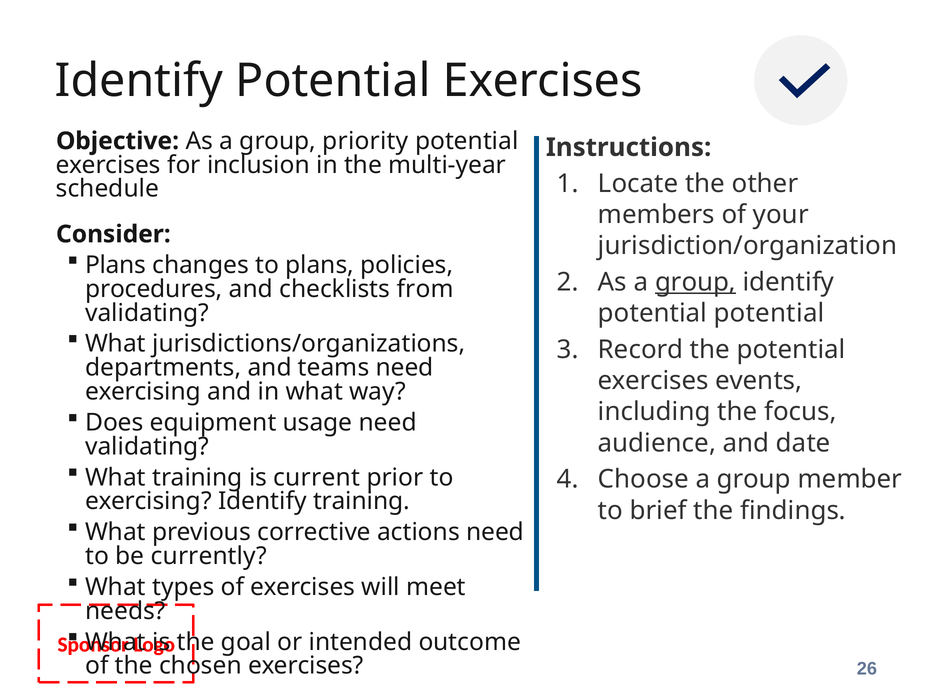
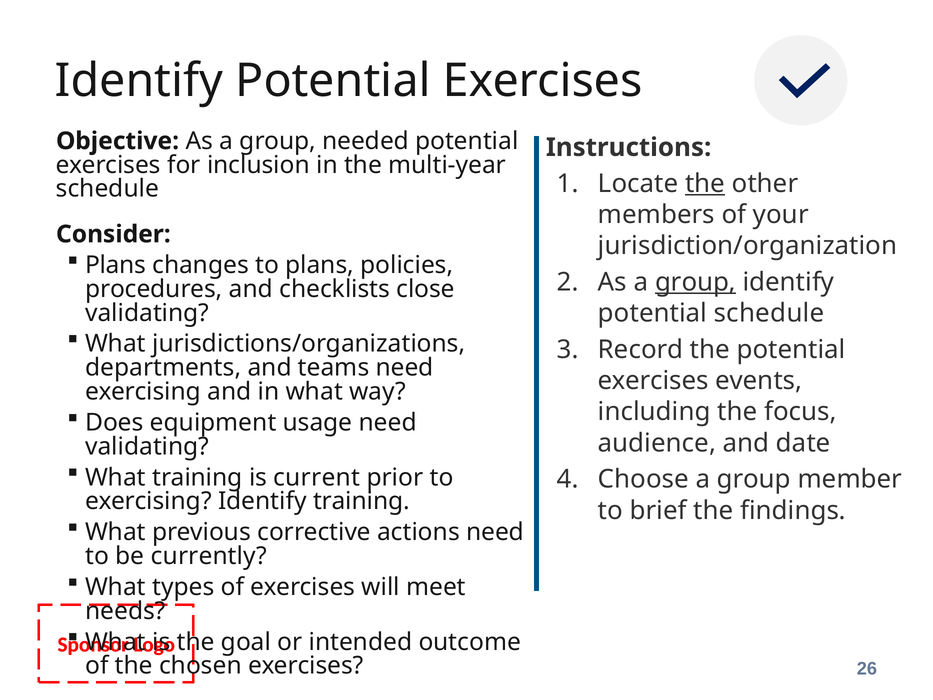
priority: priority -> needed (366, 141)
the underline: none -> present (705, 184)
from: from -> close (425, 289)
potential potential: potential -> schedule (769, 313)
